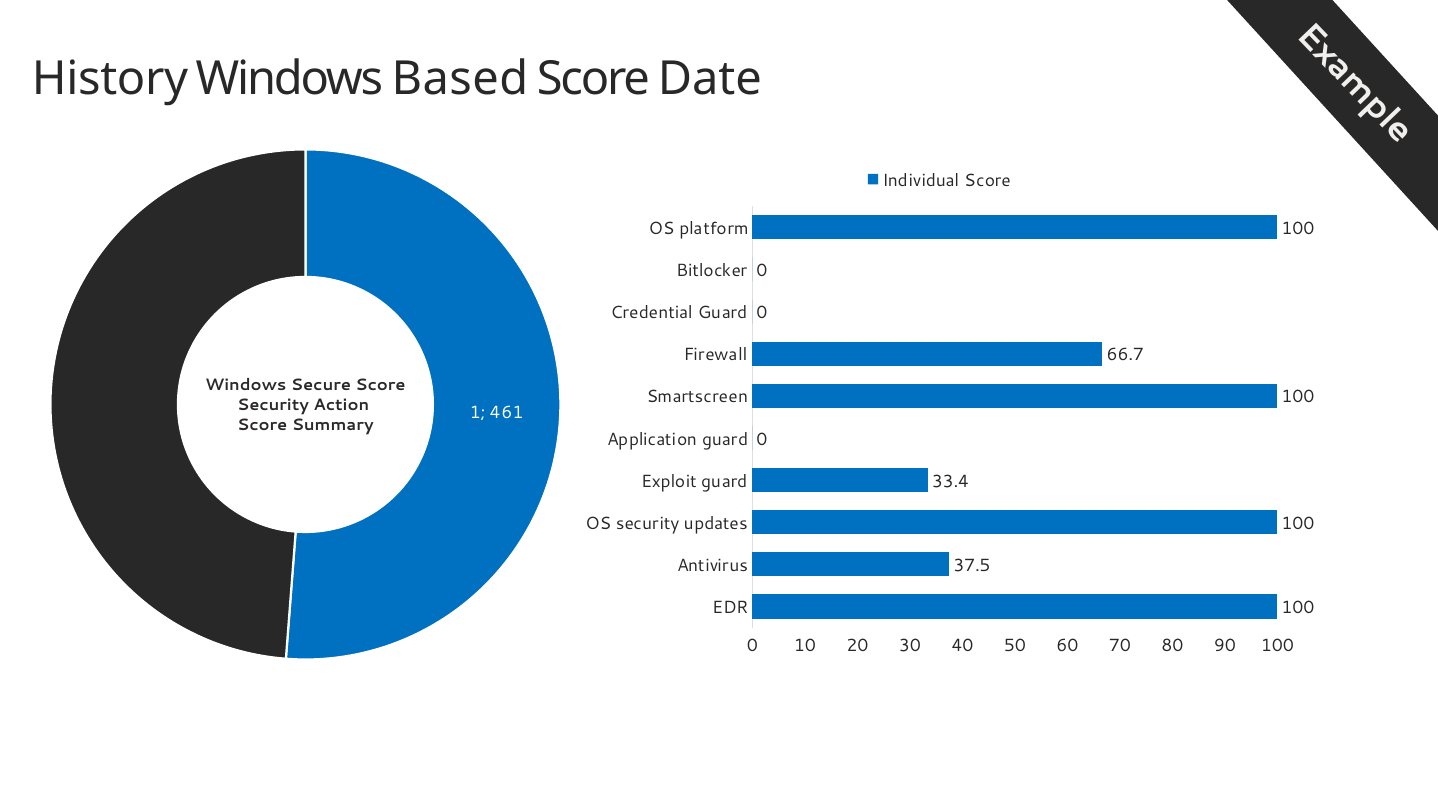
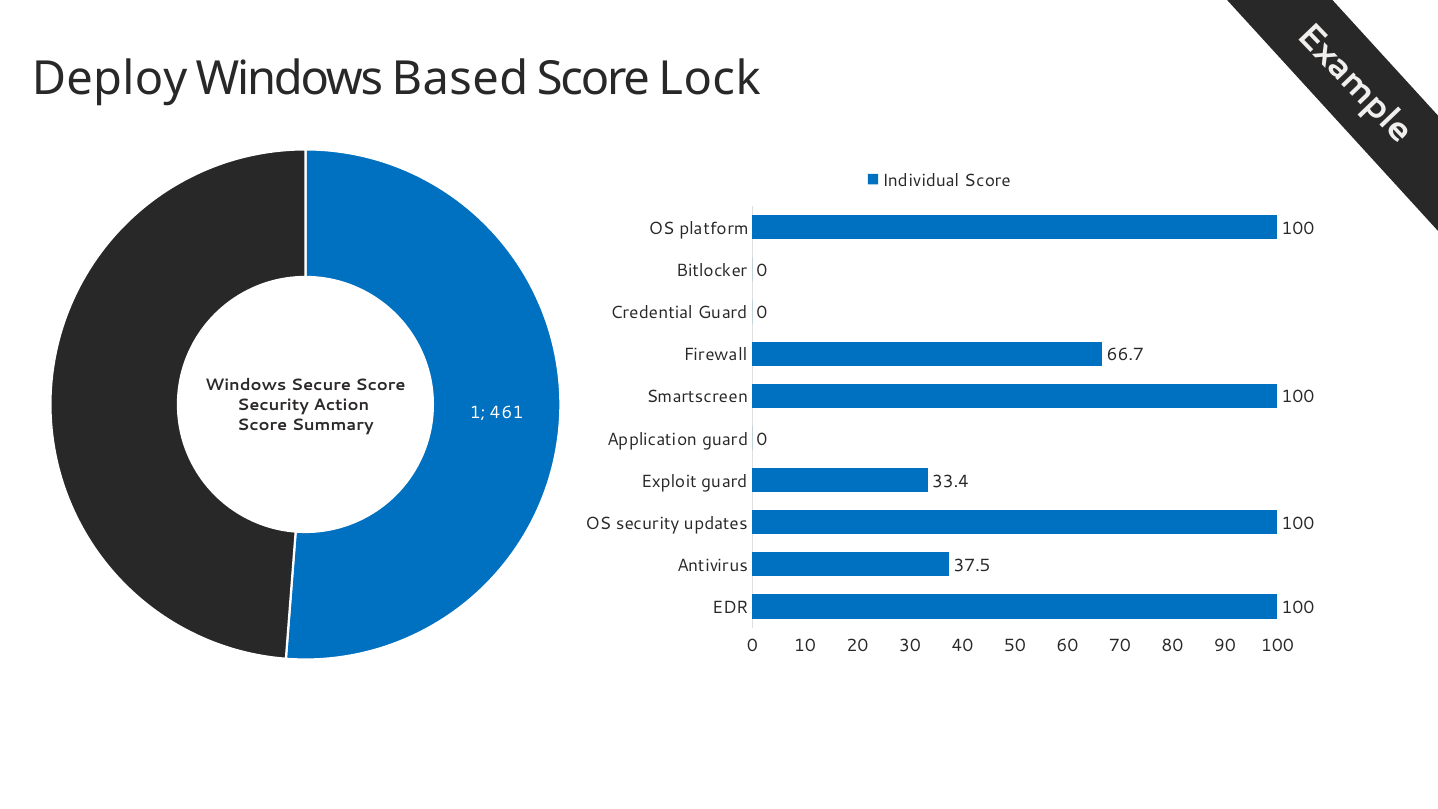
History: History -> Deploy (110, 79)
Date: Date -> Lock (710, 79)
